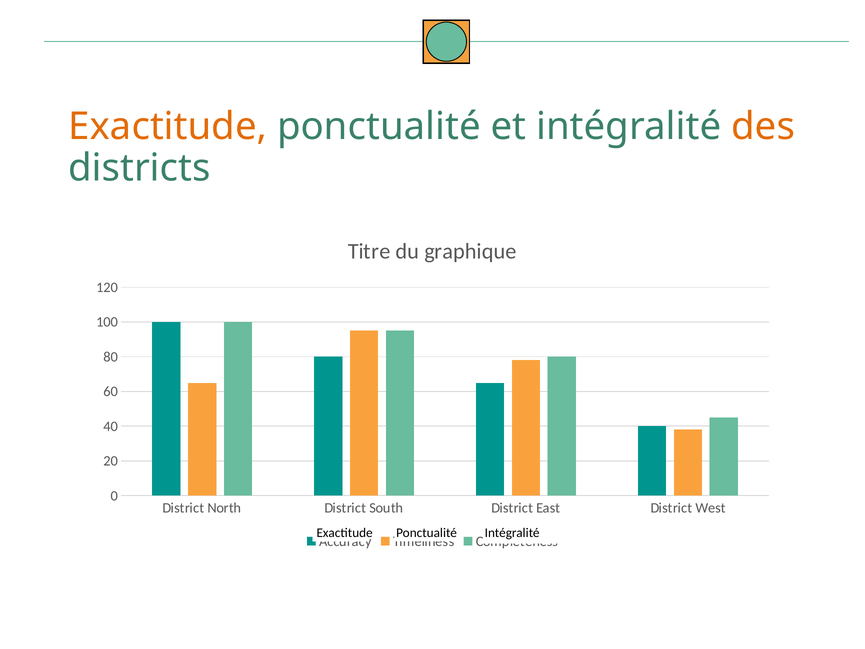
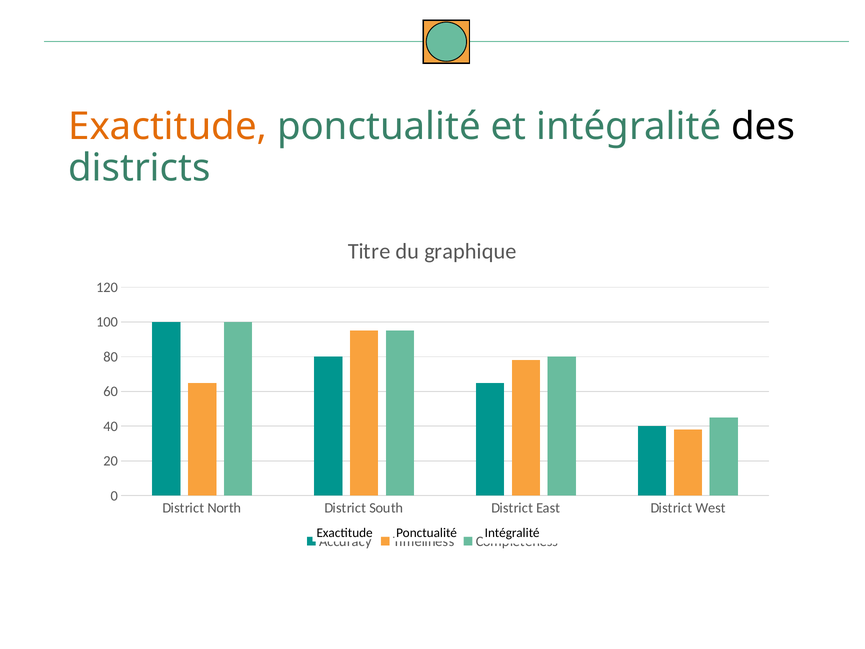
des colour: orange -> black (763, 126)
